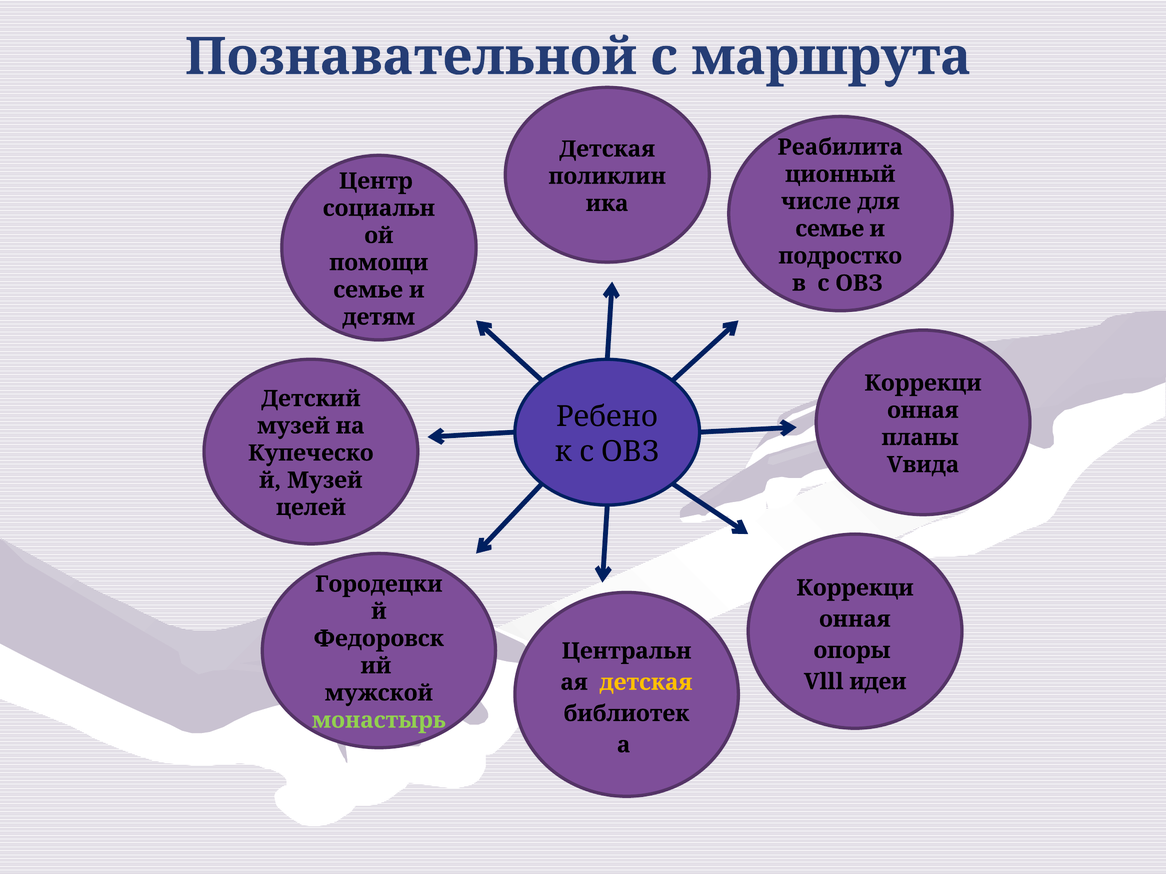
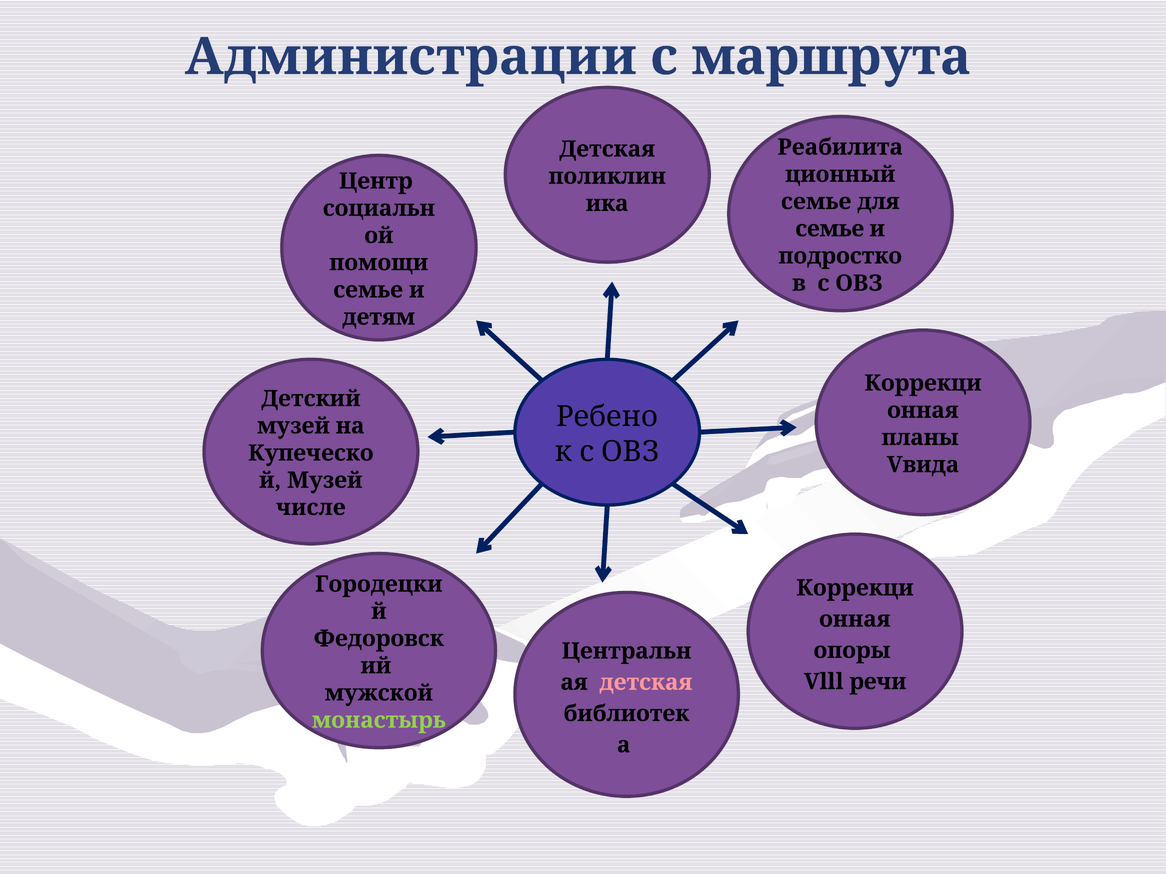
Познавательной: Познавательной -> Администрации (411, 57)
числе: числе -> семье (816, 202)
целей: целей -> числе (311, 508)
идеи: идеи -> речи (878, 682)
детская colour: yellow -> pink (646, 683)
